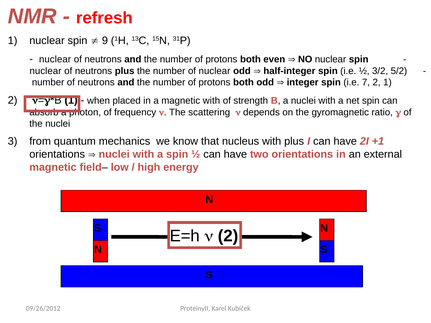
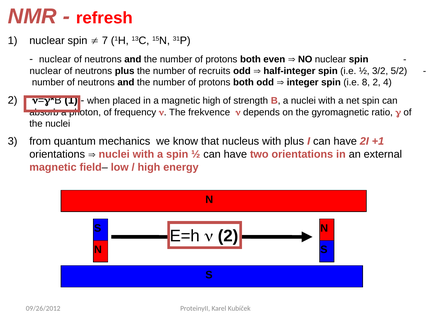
9: 9 -> 7 (105, 41)
of nuclear: nuclear -> recruits (215, 71)
7: 7 -> 8 (366, 83)
2 1: 1 -> 4 (387, 83)
magnetic with: with -> high (212, 101)
scattering: scattering -> frekvence (209, 112)
